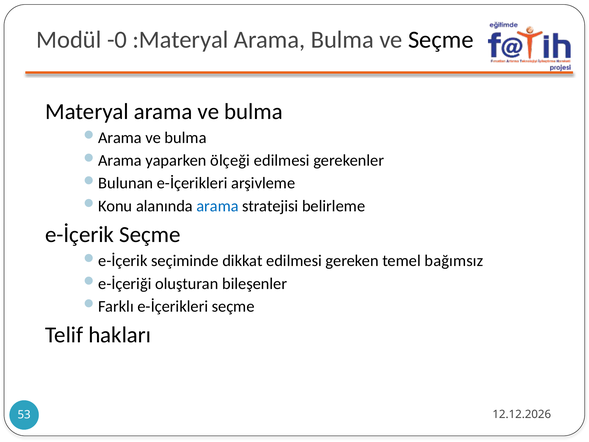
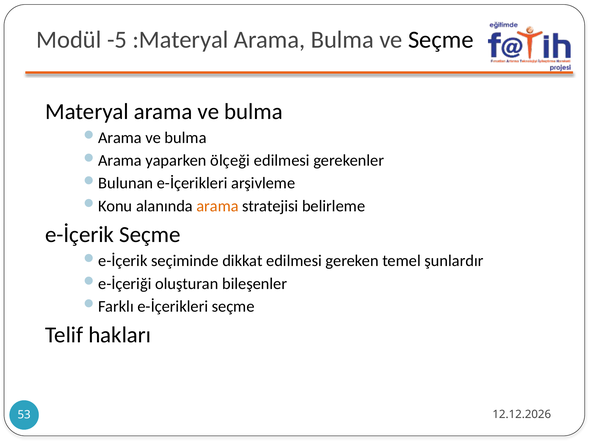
-0: -0 -> -5 (117, 40)
arama colour: blue -> orange (218, 206)
bağımsız: bağımsız -> şunlardır (454, 261)
